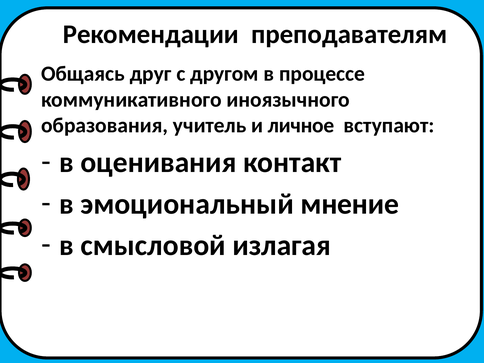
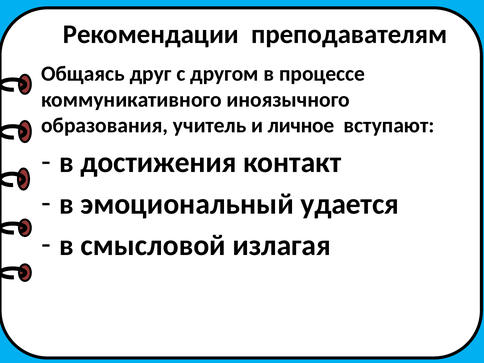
оценивания: оценивания -> достижения (158, 163)
мнение: мнение -> удается (350, 204)
